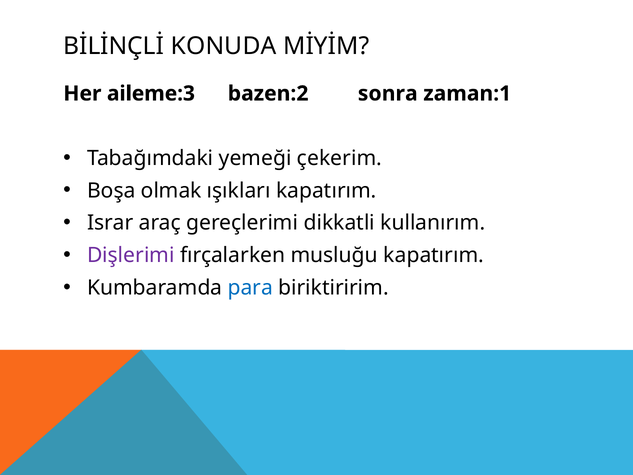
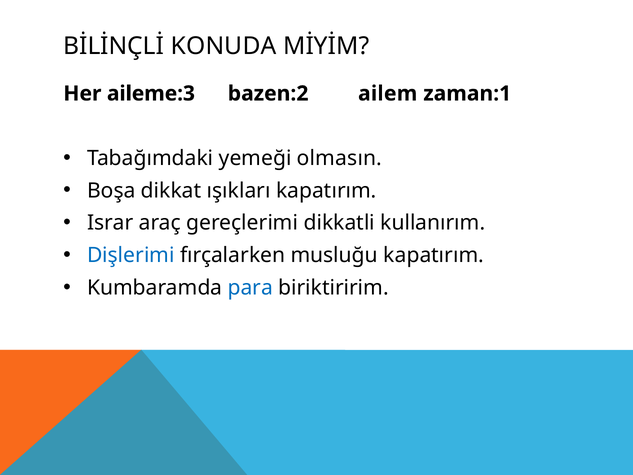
sonra: sonra -> ailem (388, 93)
çekerim: çekerim -> olmasın (339, 158)
olmak: olmak -> dikkat (171, 191)
Dişlerimi colour: purple -> blue (131, 255)
